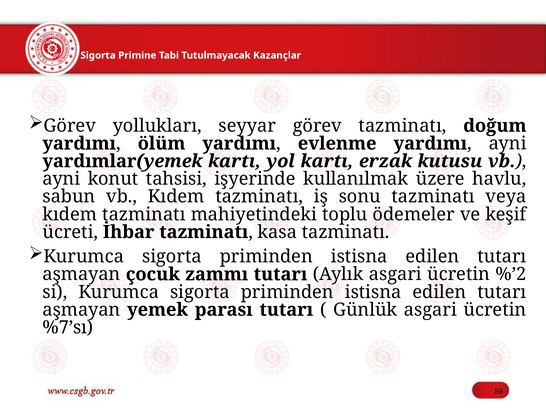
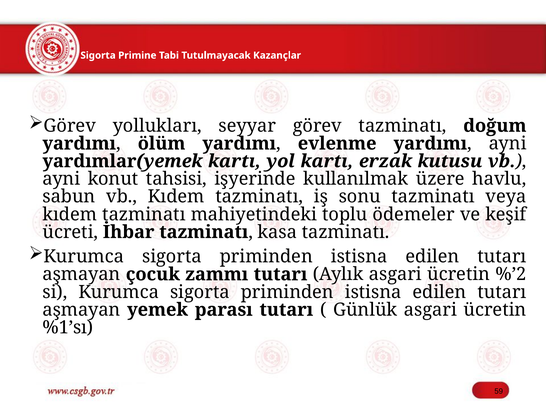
%7’sı: %7’sı -> %1’sı (68, 327)
